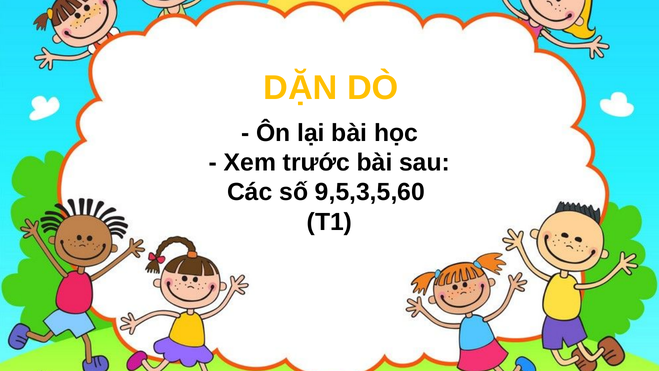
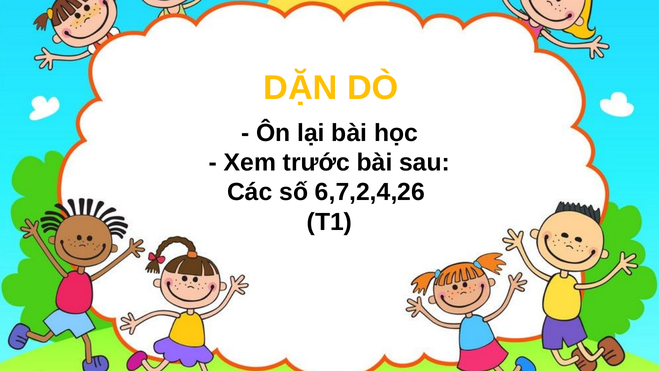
9,5,3,5,60: 9,5,3,5,60 -> 6,7,2,4,26 (370, 192)
